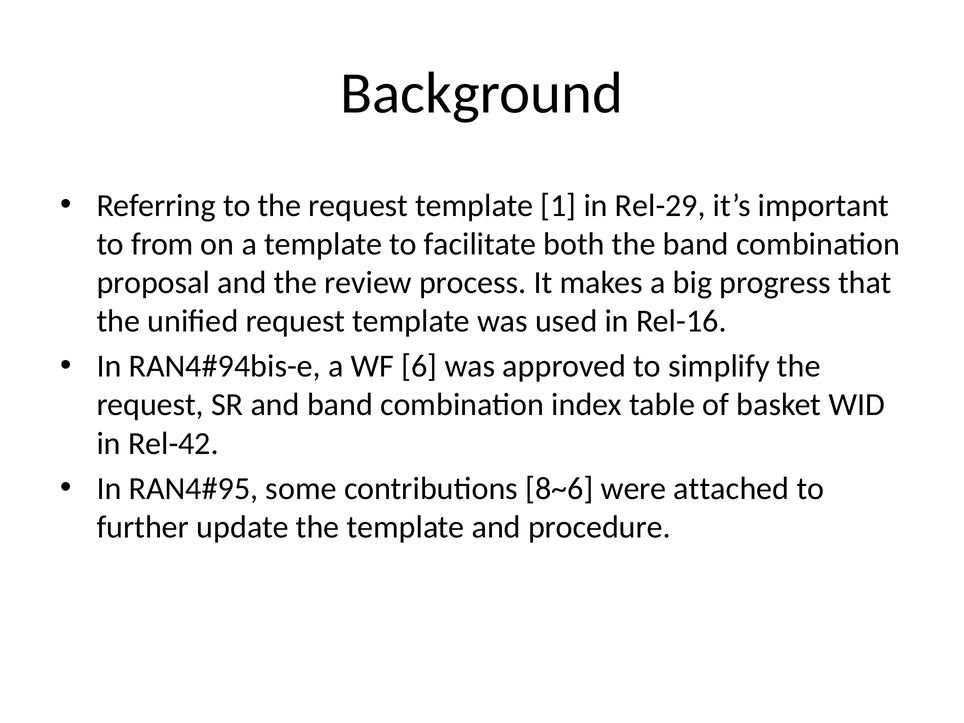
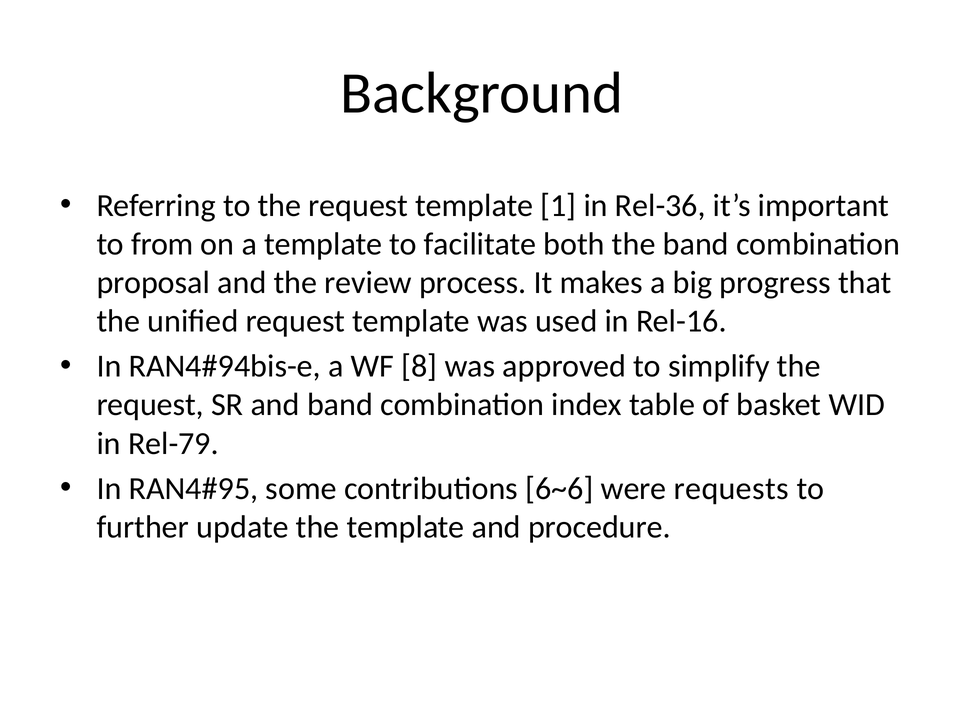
Rel-29: Rel-29 -> Rel-36 (660, 206)
6: 6 -> 8 (419, 366)
Rel-42: Rel-42 -> Rel-79 (173, 443)
8~6: 8~6 -> 6~6 (559, 488)
attached: attached -> requests (731, 488)
